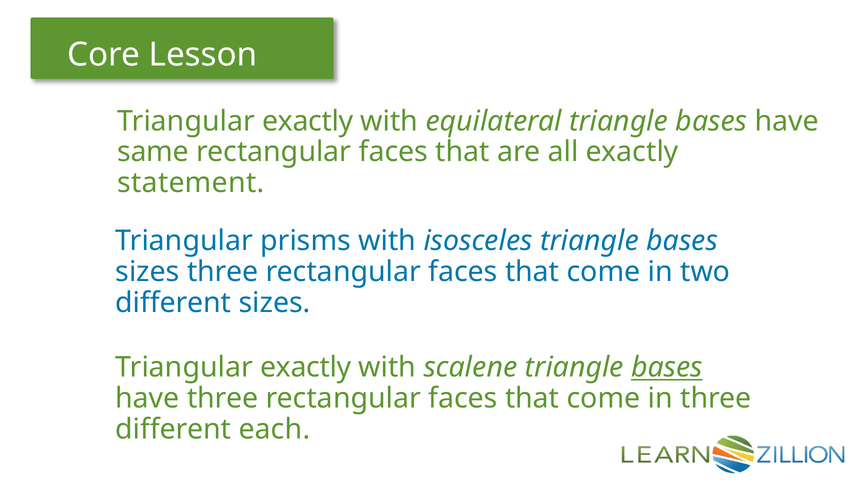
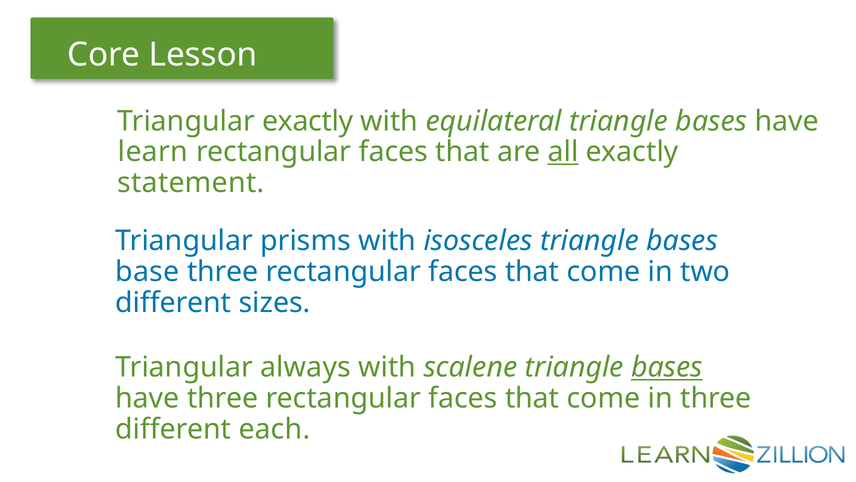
same: same -> learn (153, 152)
all underline: none -> present (563, 152)
sizes: sizes -> base (147, 271)
exactly: exactly -> always (306, 367)
